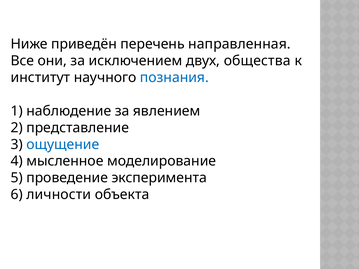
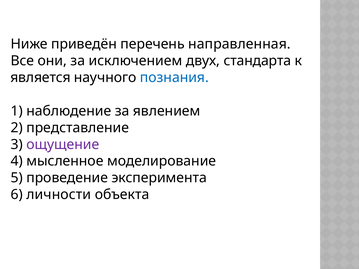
общества: общества -> стандарта (257, 61)
институт: институт -> является (40, 77)
ощущение colour: blue -> purple (63, 145)
